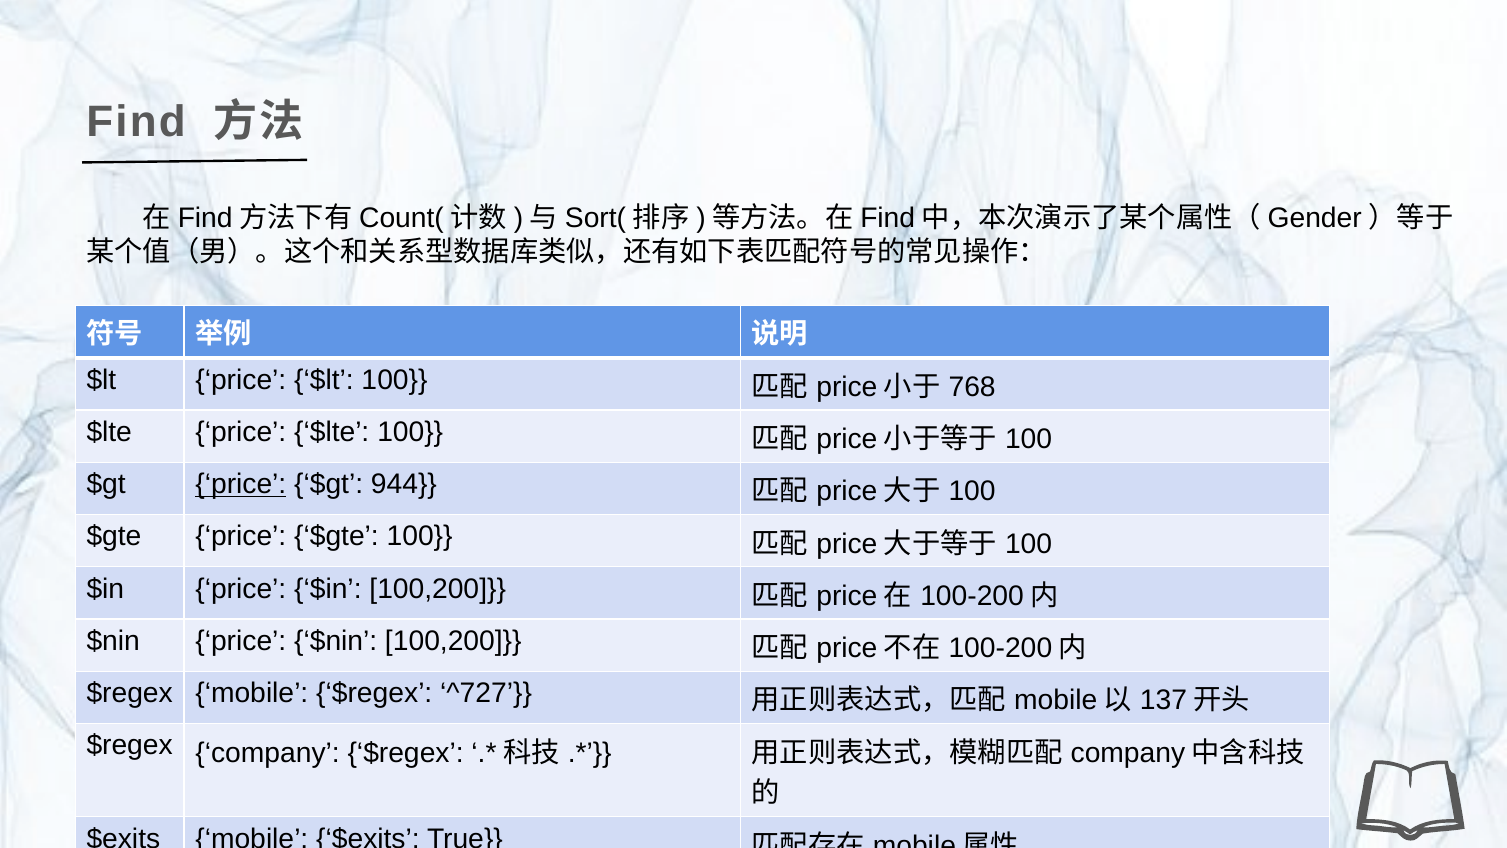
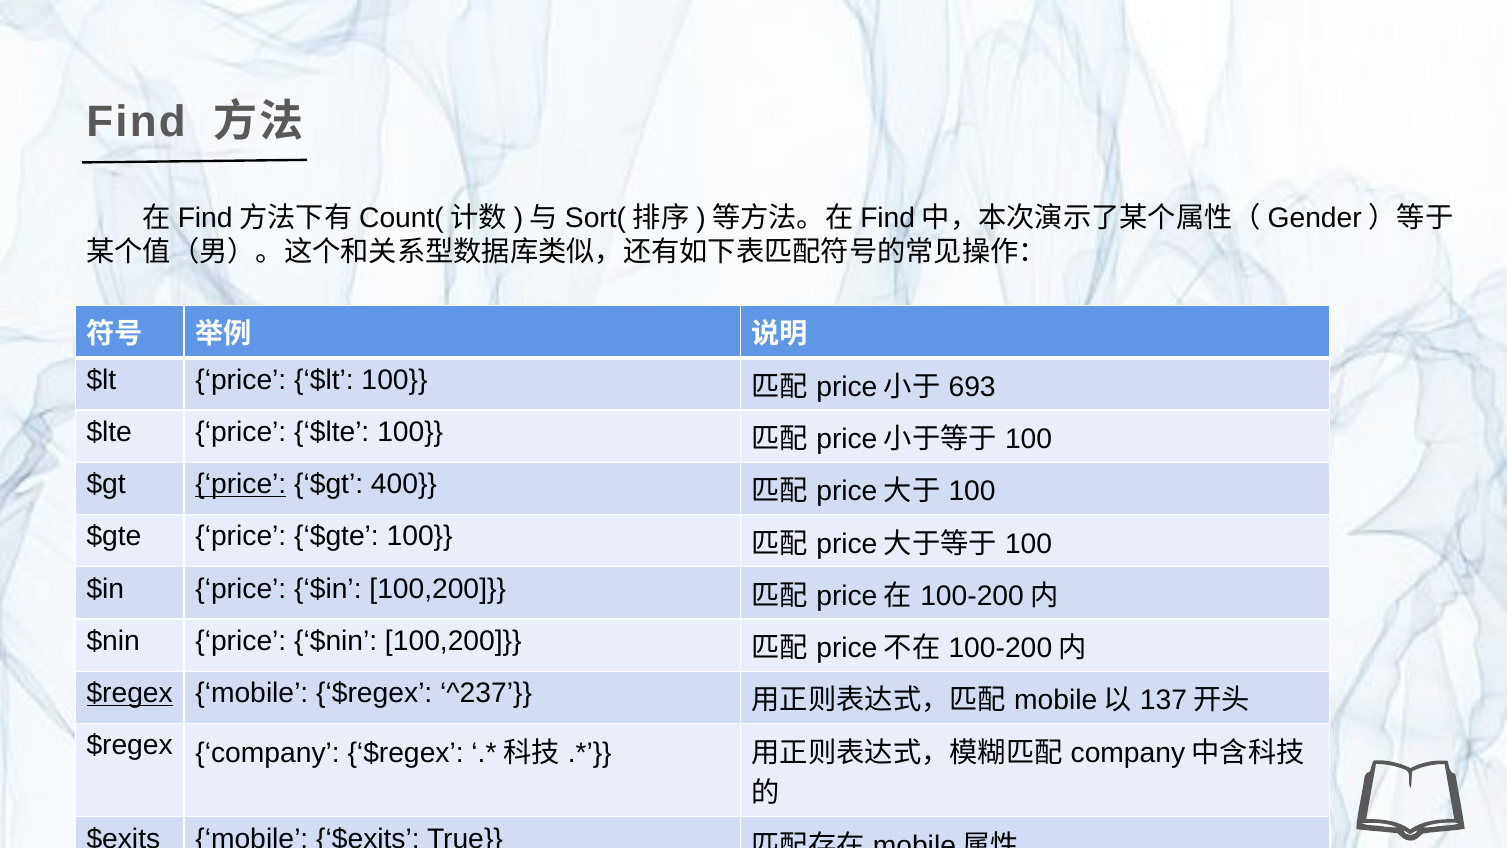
768: 768 -> 693 (972, 387)
944: 944 -> 400 (404, 484)
$regex underline: none -> present (130, 693)
^727: ^727 -> ^237 (486, 693)
